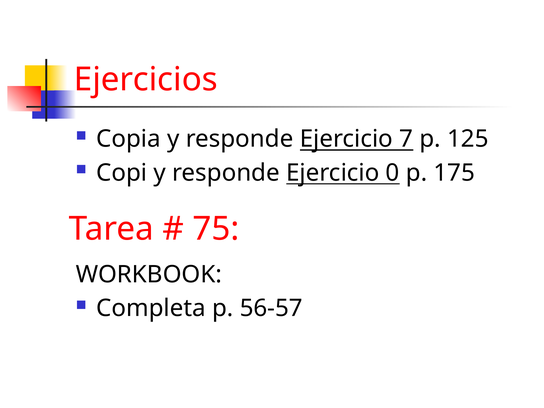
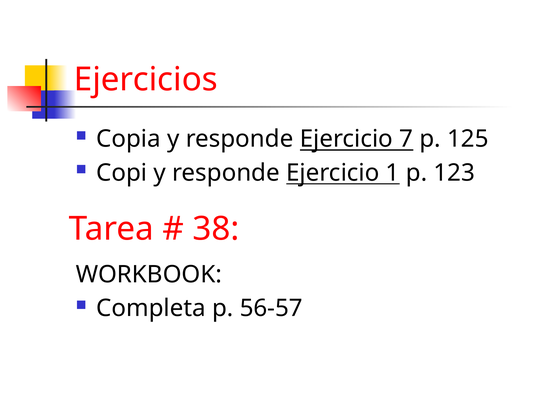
0: 0 -> 1 (393, 173)
175: 175 -> 123 (454, 173)
75: 75 -> 38 (216, 229)
